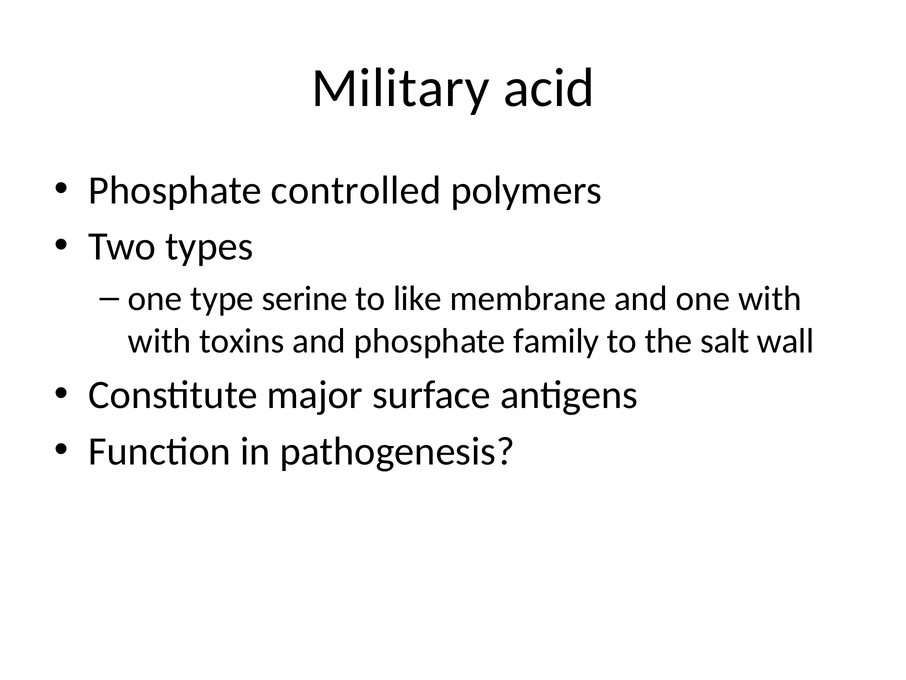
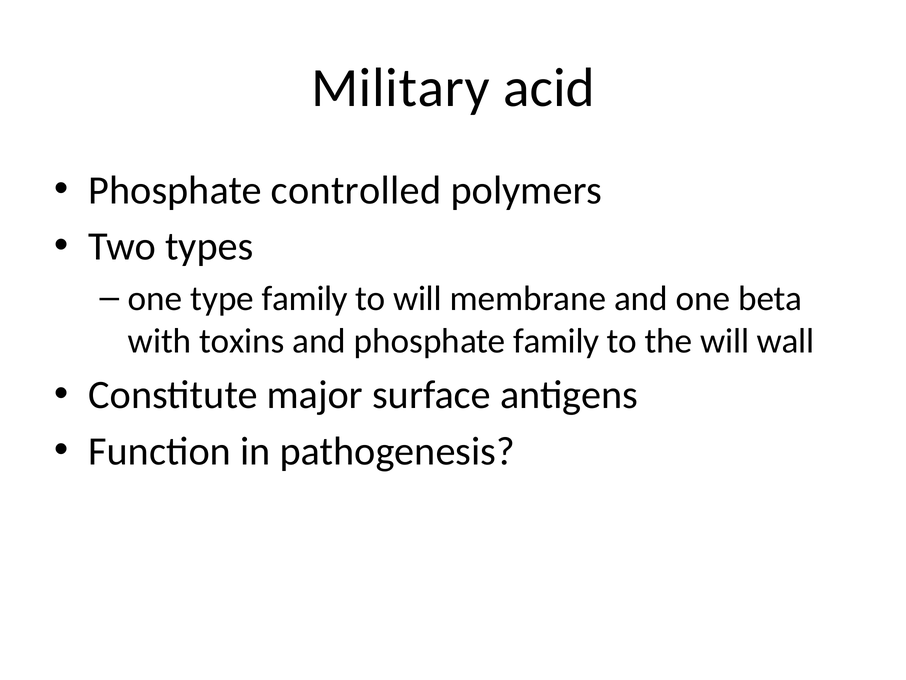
type serine: serine -> family (305, 298)
to like: like -> will (418, 298)
one with: with -> beta (770, 298)
the salt: salt -> will (725, 341)
